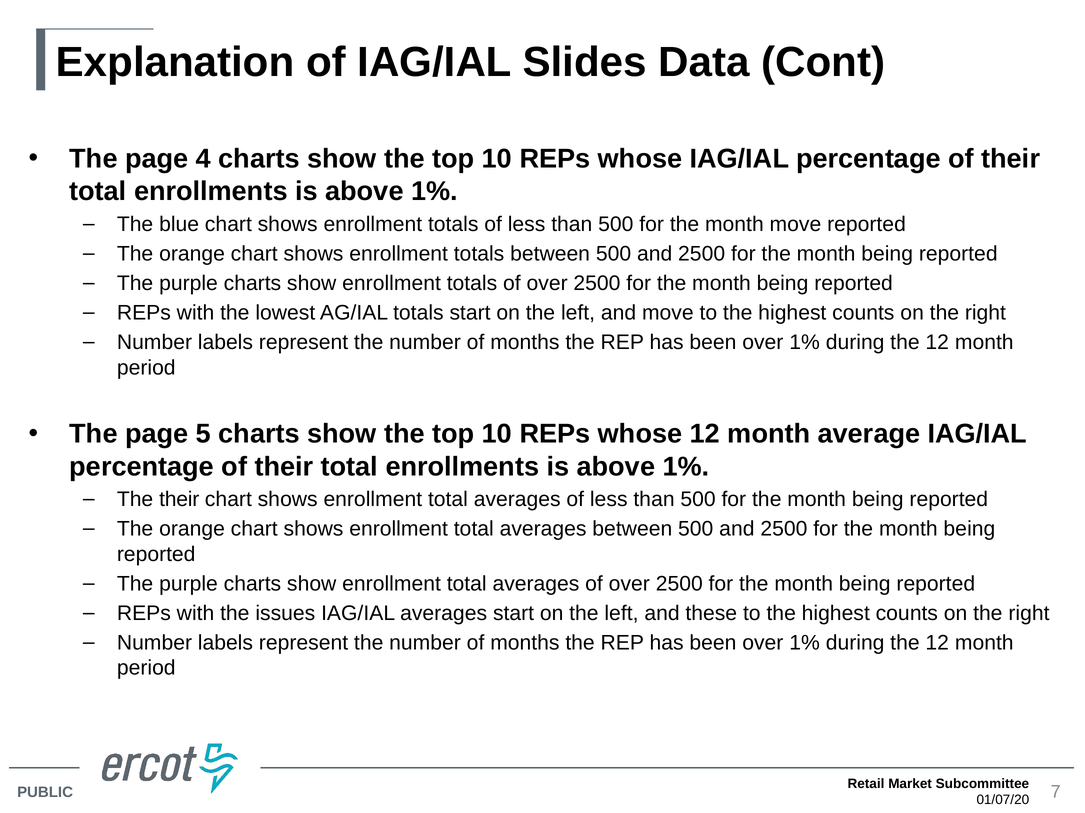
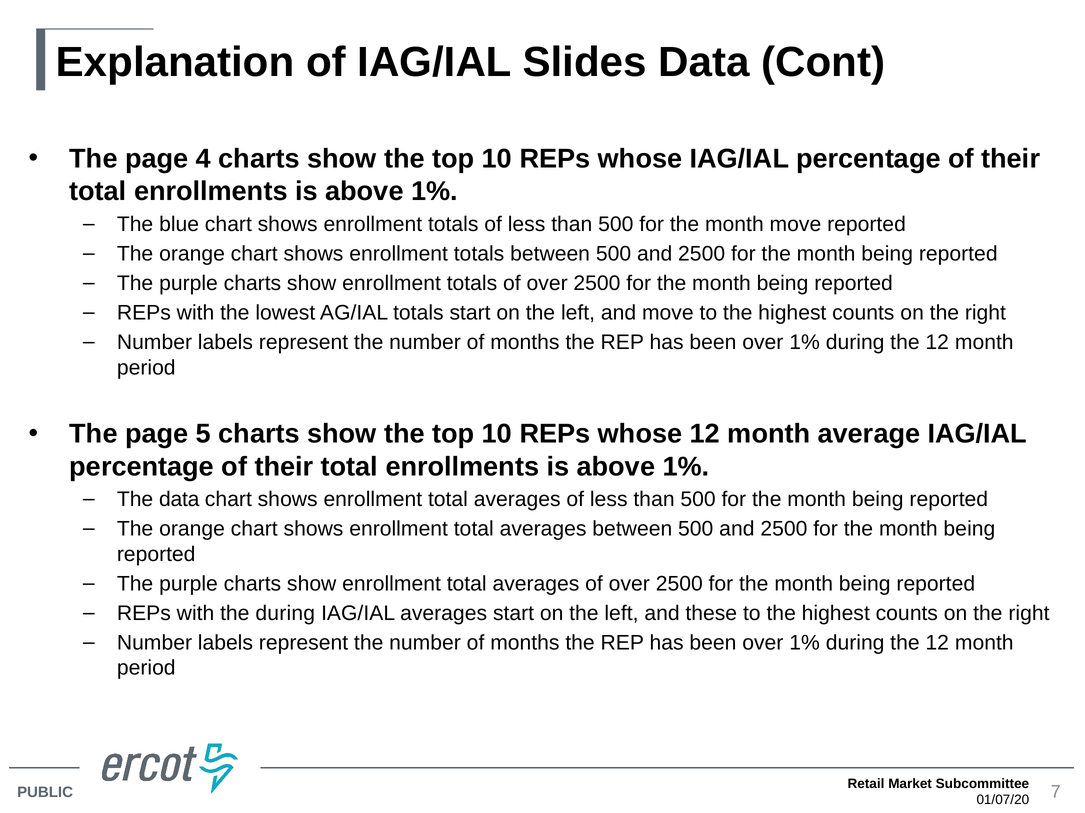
The their: their -> data (179, 500)
the issues: issues -> during (285, 614)
